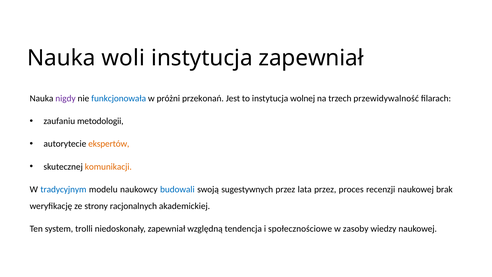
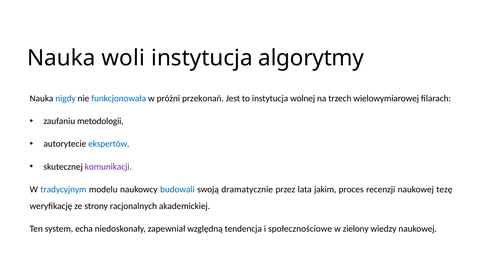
instytucja zapewniał: zapewniał -> algorytmy (311, 58)
nigdy colour: purple -> blue (66, 98)
przewidywalność: przewidywalność -> wielowymiarowej (386, 98)
ekspertów colour: orange -> blue (109, 144)
komunikacji colour: orange -> purple (108, 167)
sugestywnych: sugestywnych -> dramatycznie (247, 189)
lata przez: przez -> jakim (325, 189)
brak: brak -> tezę (444, 189)
trolli: trolli -> echa (84, 229)
zasoby: zasoby -> zielony (356, 229)
